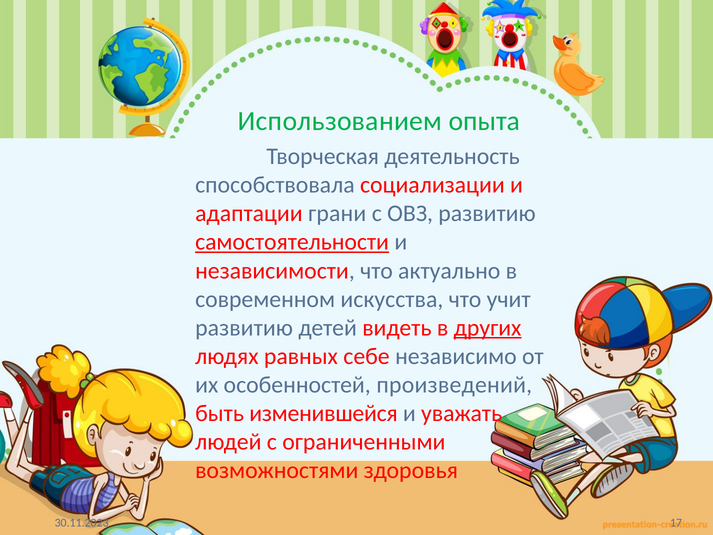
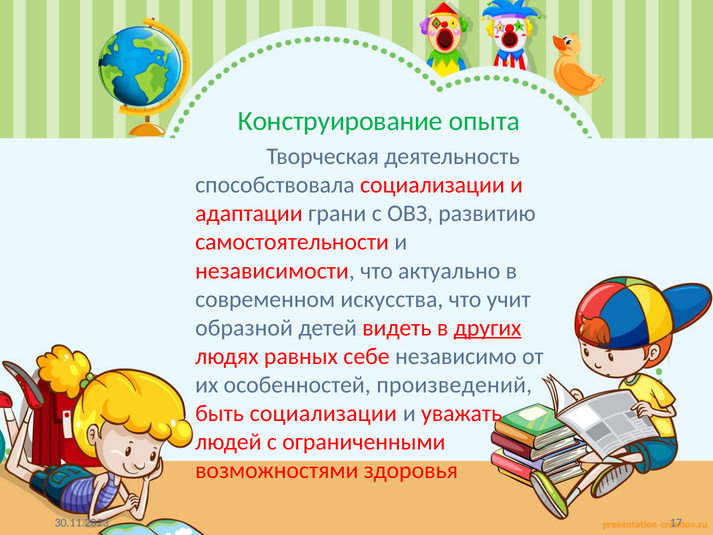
Использованием: Использованием -> Конструирование (340, 121)
самостоятельности underline: present -> none (292, 242)
развитию: развитию -> образной (244, 328)
быть изменившейся: изменившейся -> социализации (323, 413)
